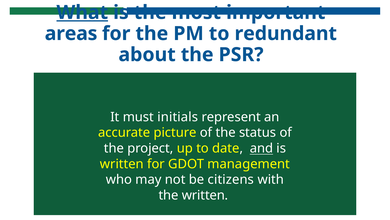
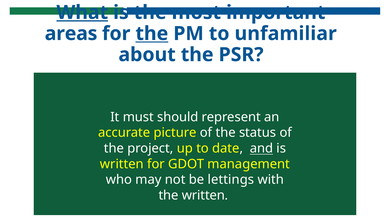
the underline: none -> present (152, 33)
redundant: redundant -> unfamiliar (286, 33)
initials: initials -> should (178, 117)
citizens: citizens -> lettings (231, 179)
